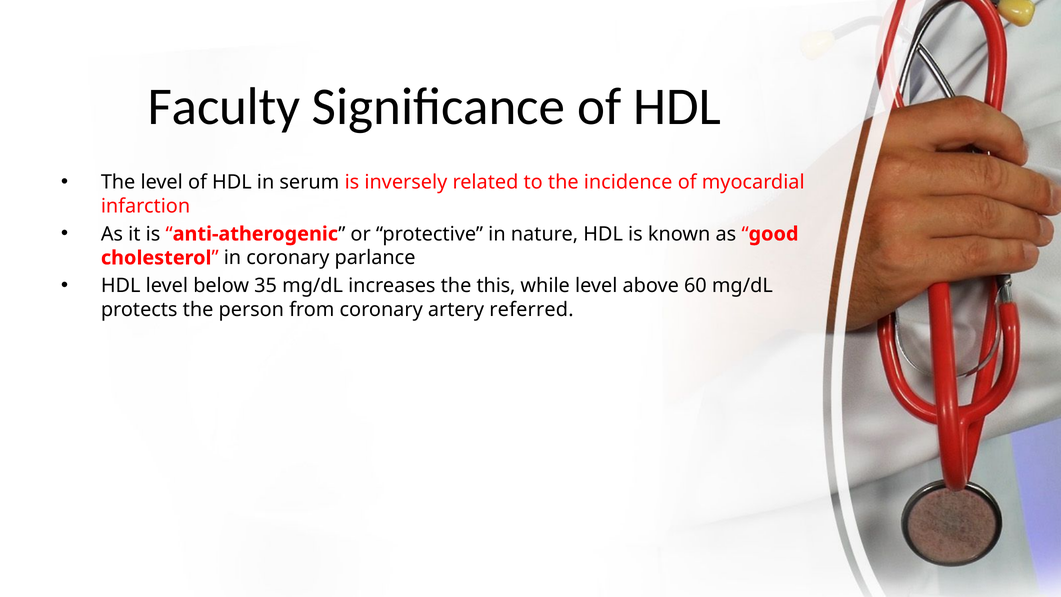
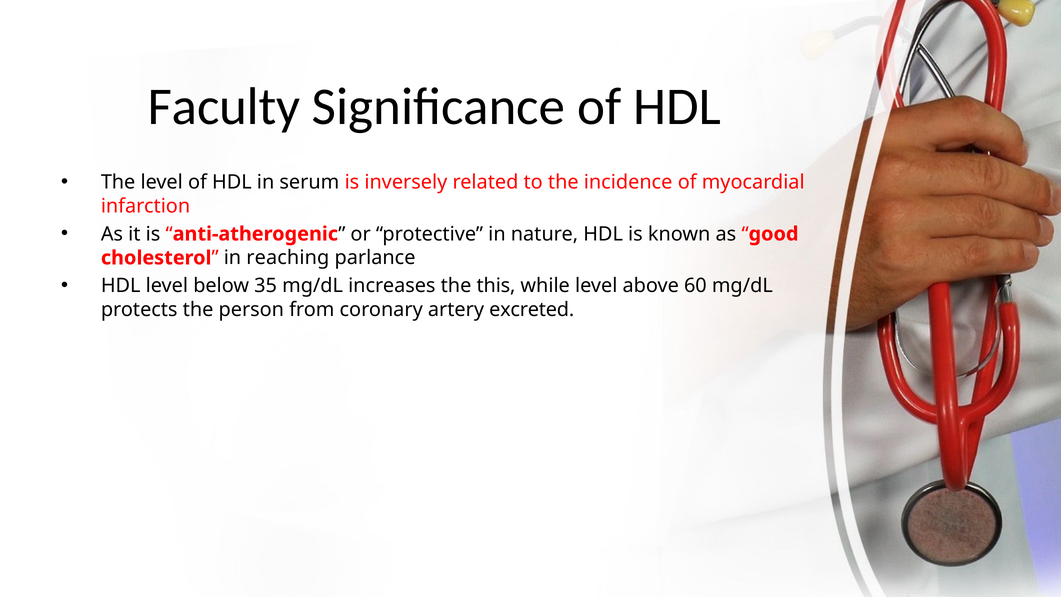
in coronary: coronary -> reaching (288, 258)
referred: referred -> excreted (532, 309)
